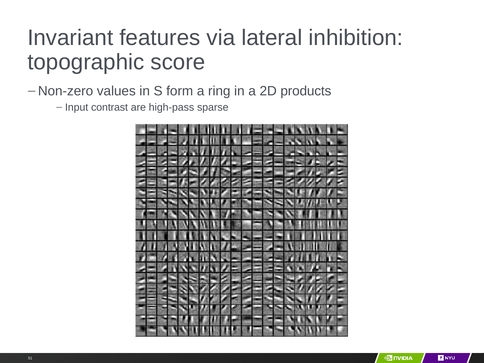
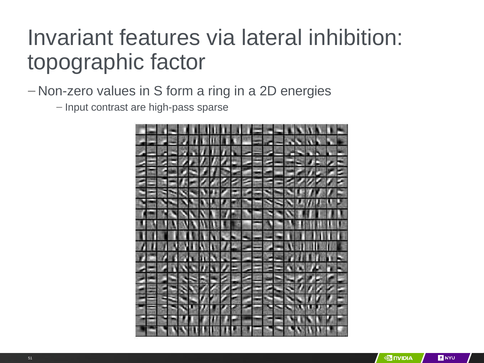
score: score -> factor (178, 62)
products: products -> energies (306, 91)
